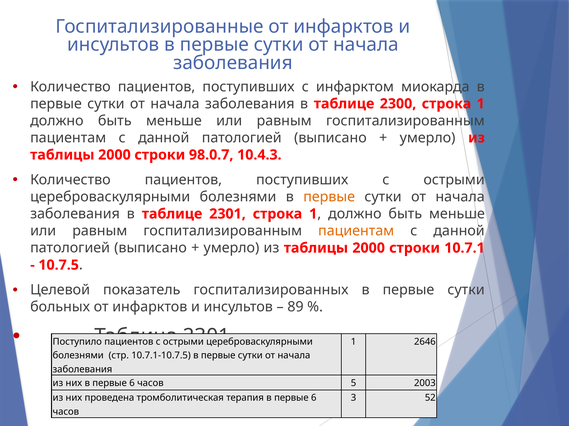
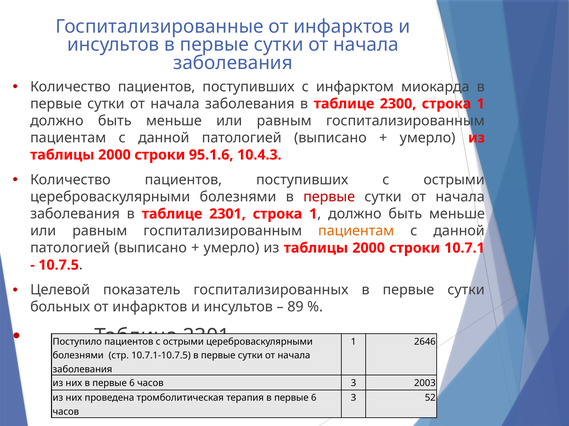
98.0.7: 98.0.7 -> 95.1.6 (211, 155)
первые colour: orange -> red (329, 197)
5: 5 -> 3 (353, 384)
